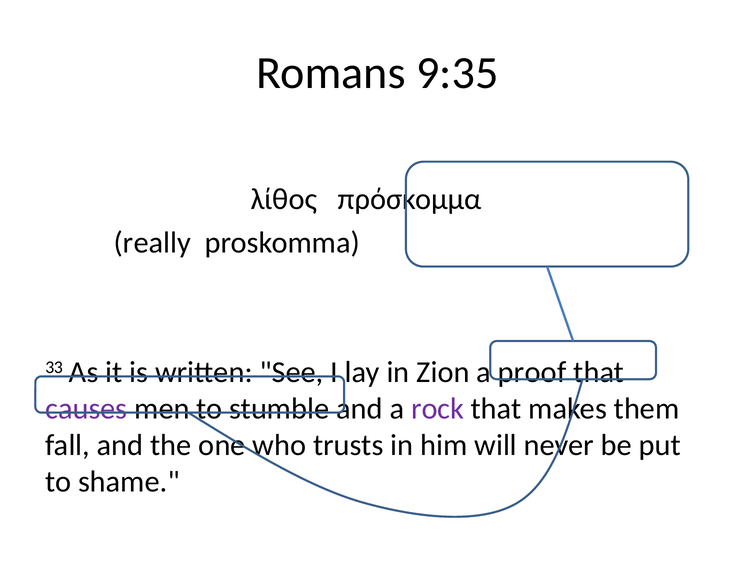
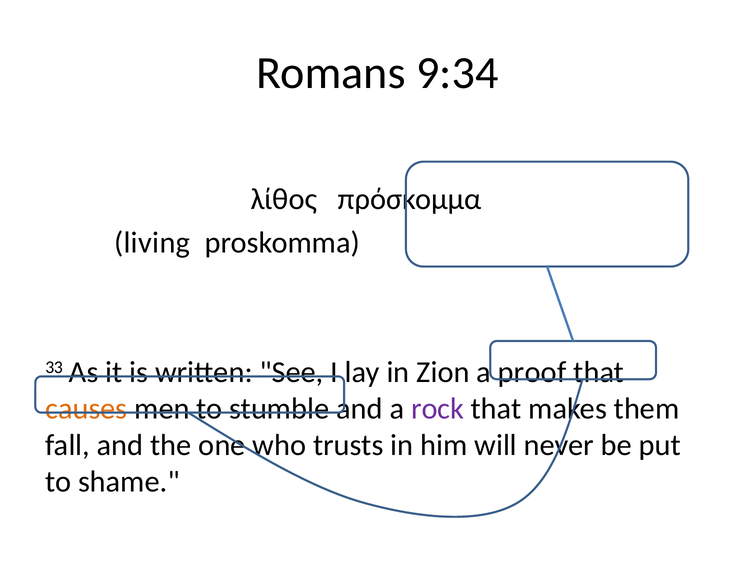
9:35: 9:35 -> 9:34 (457, 73)
really: really -> living (152, 243)
causes colour: purple -> orange (86, 409)
